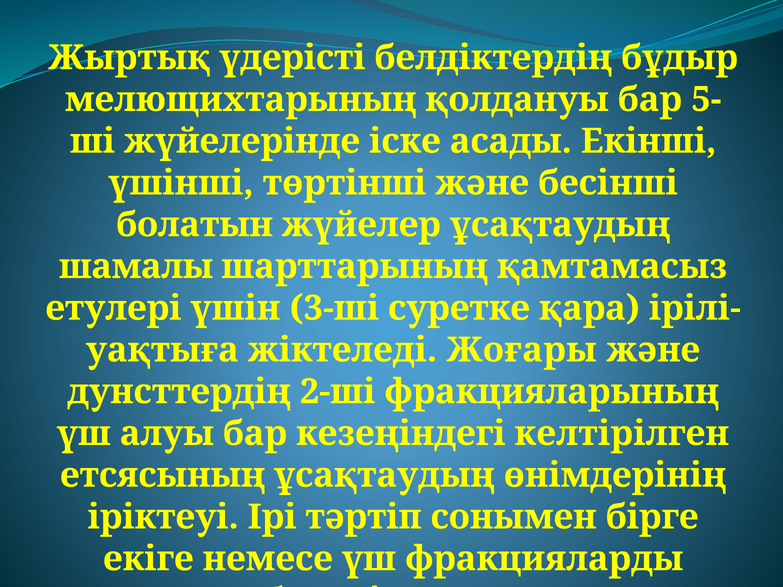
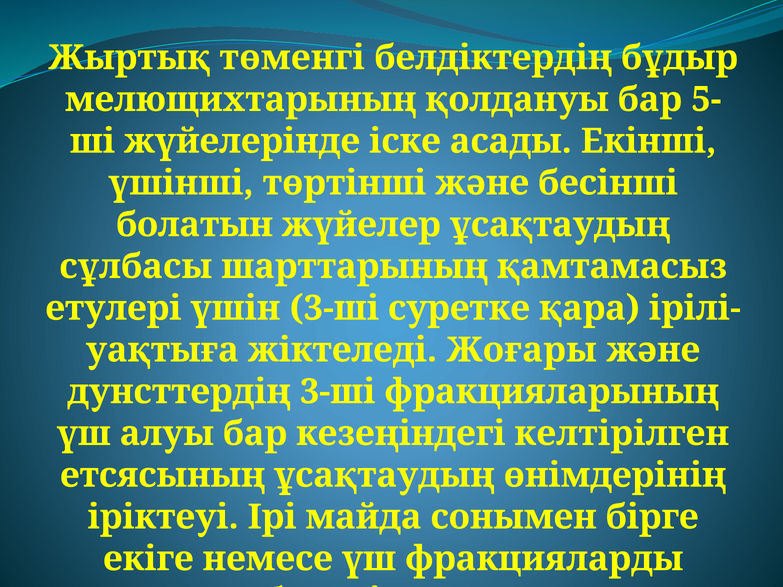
үдерiстi: үдерiстi -> төменгi (292, 58)
шамалы: шамалы -> сұлбасы (136, 267)
дунсттердiң 2-шi: 2-шi -> 3-шi (338, 392)
тәртiп: тәртiп -> майда (364, 517)
